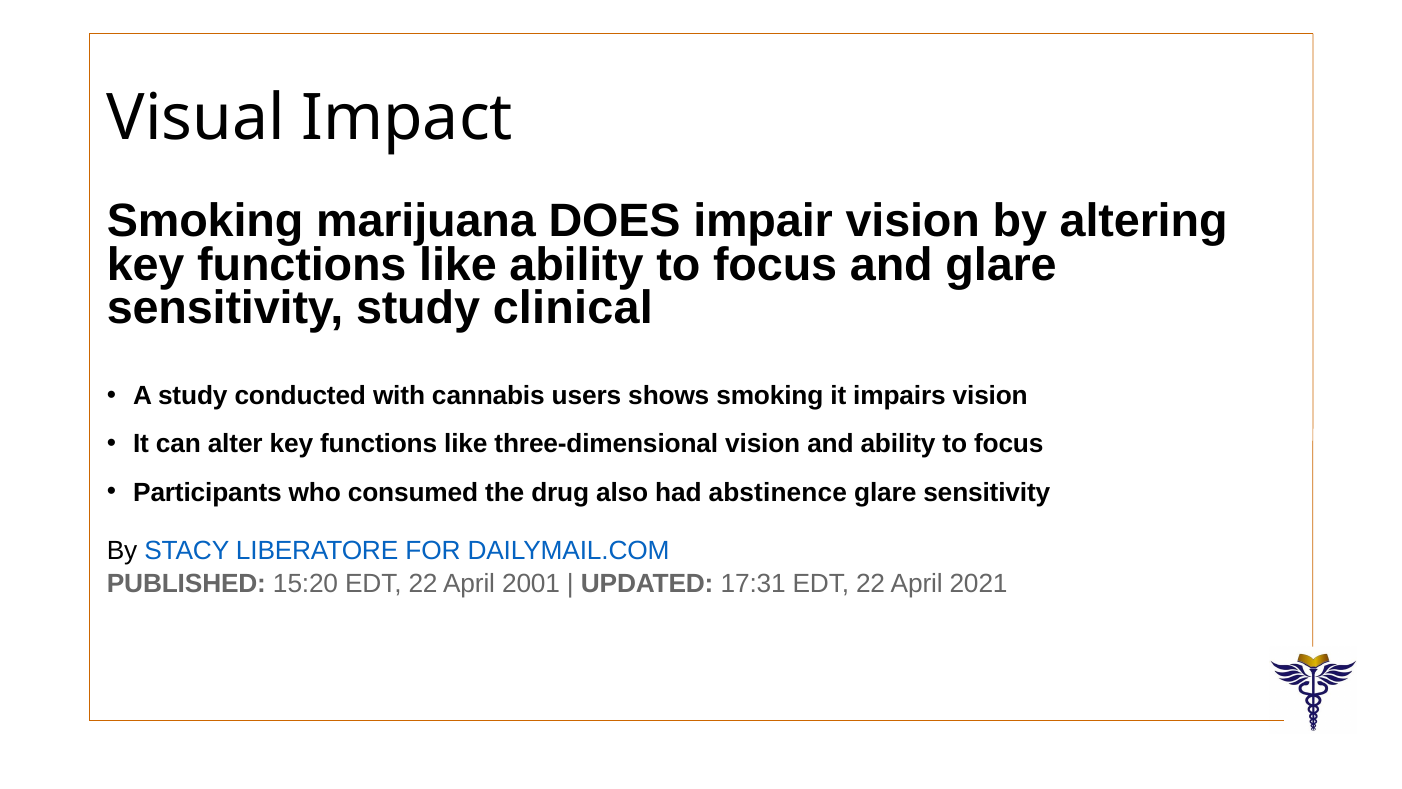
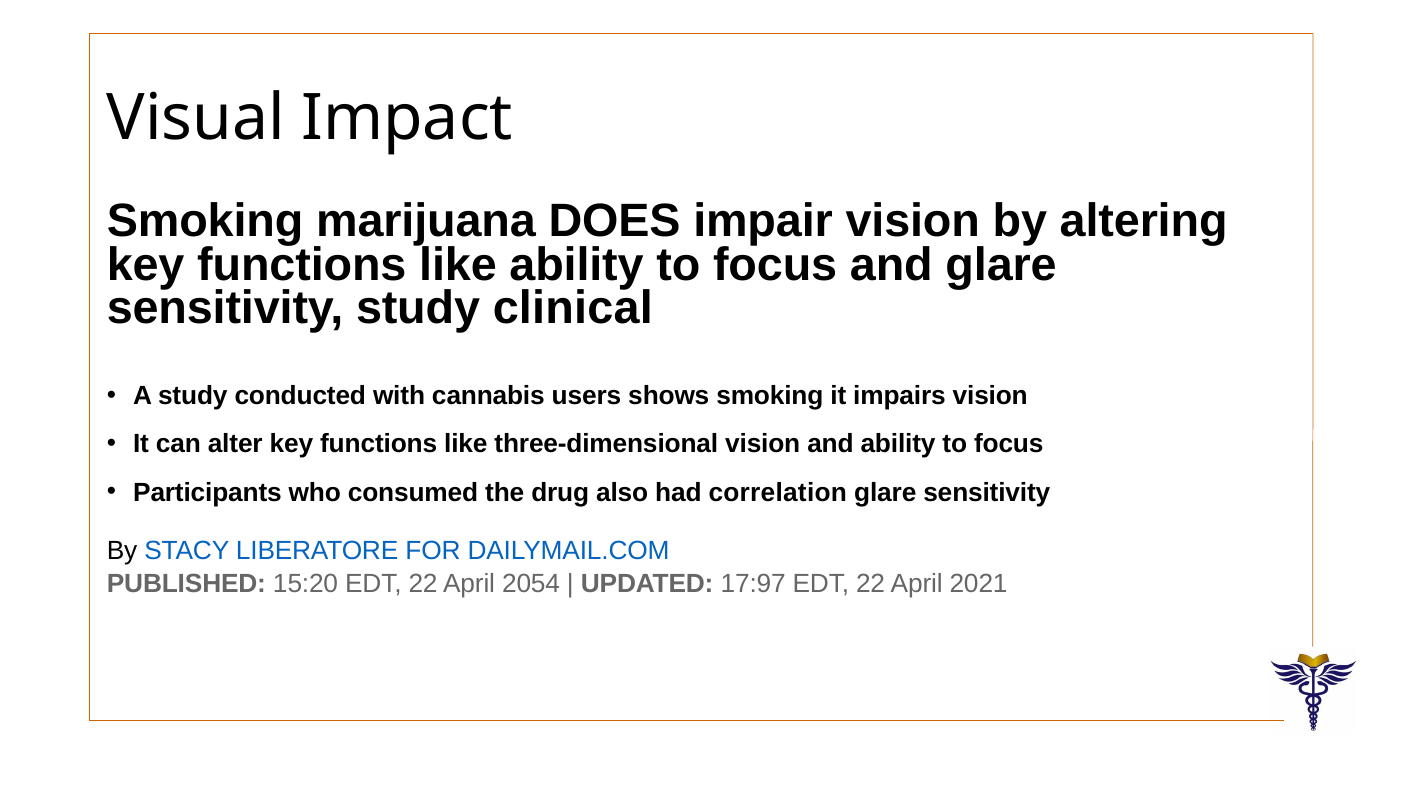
abstinence: abstinence -> correlation (778, 492)
2001: 2001 -> 2054 (531, 584)
17:31: 17:31 -> 17:97 (753, 584)
